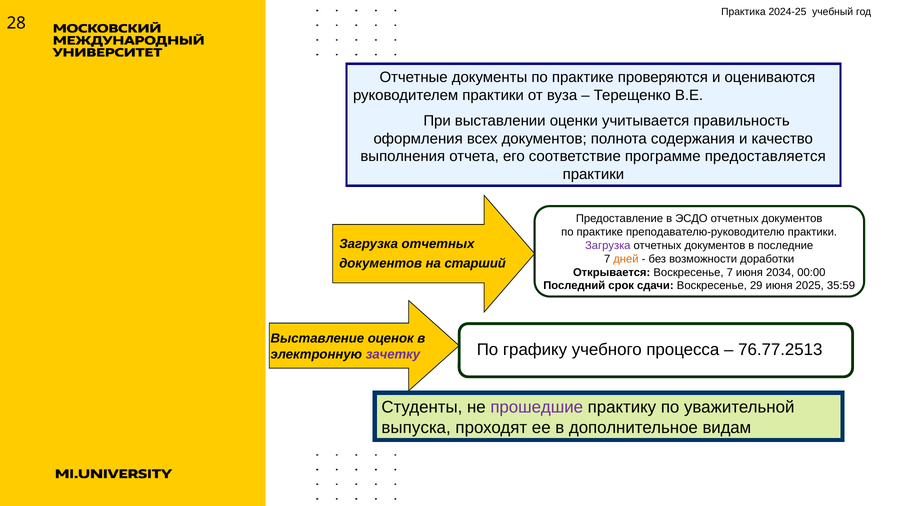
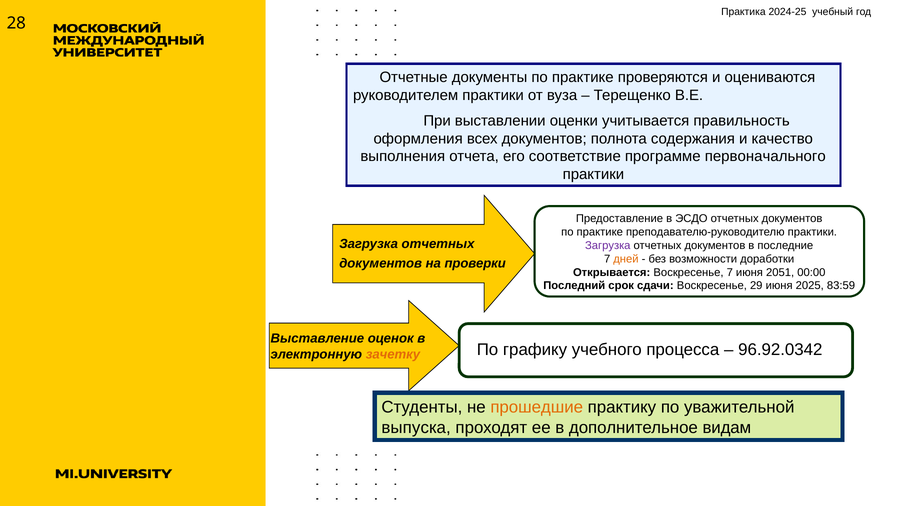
предоставляется: предоставляется -> первоначального (765, 157)
старший: старший -> проверки (475, 263)
2034: 2034 -> 2051 (780, 272)
35:59: 35:59 -> 83:59 (841, 286)
76.77.2513: 76.77.2513 -> 96.92.0342 (780, 350)
зачетку colour: purple -> orange (393, 354)
прошедшие colour: purple -> orange (537, 408)
